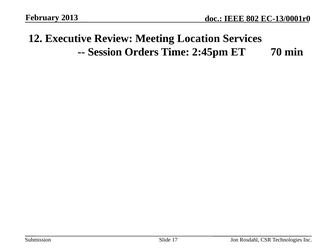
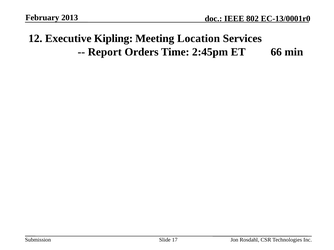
Review: Review -> Kipling (113, 39)
Session: Session -> Report (105, 52)
70: 70 -> 66 (276, 52)
